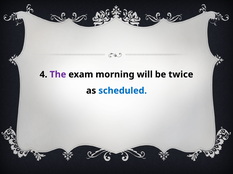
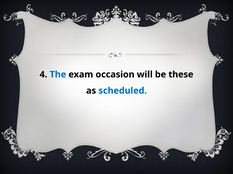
The colour: purple -> blue (58, 75)
morning: morning -> occasion (115, 75)
twice: twice -> these (181, 75)
